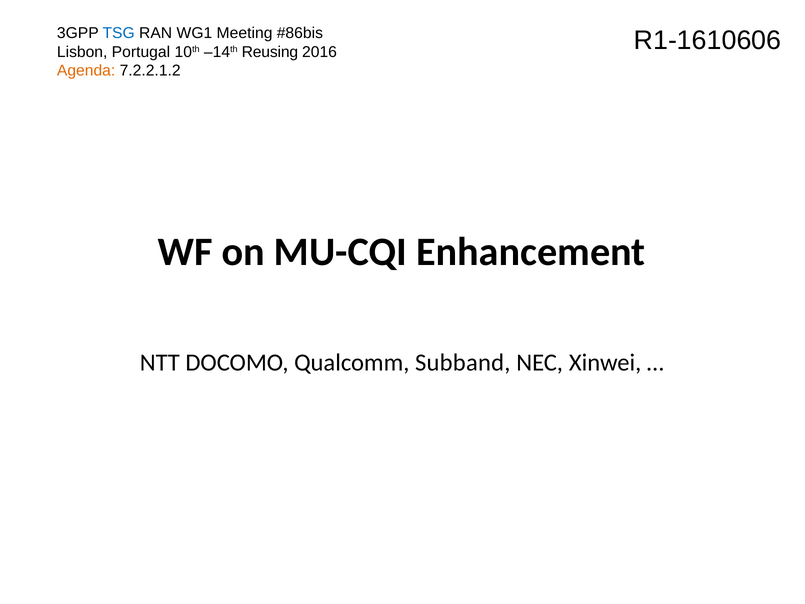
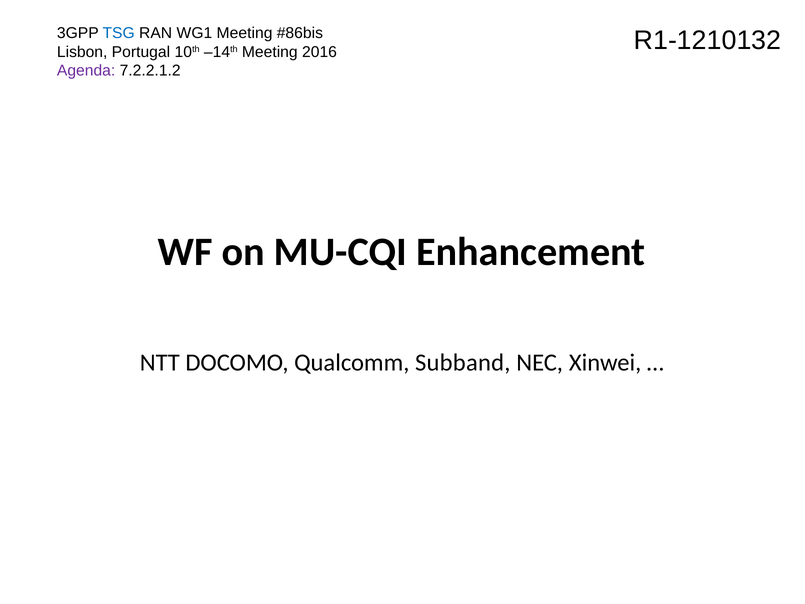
R1-1610606: R1-1610606 -> R1-1210132 (708, 41)
–14th Reusing: Reusing -> Meeting (270, 52)
Agenda colour: orange -> purple (86, 71)
